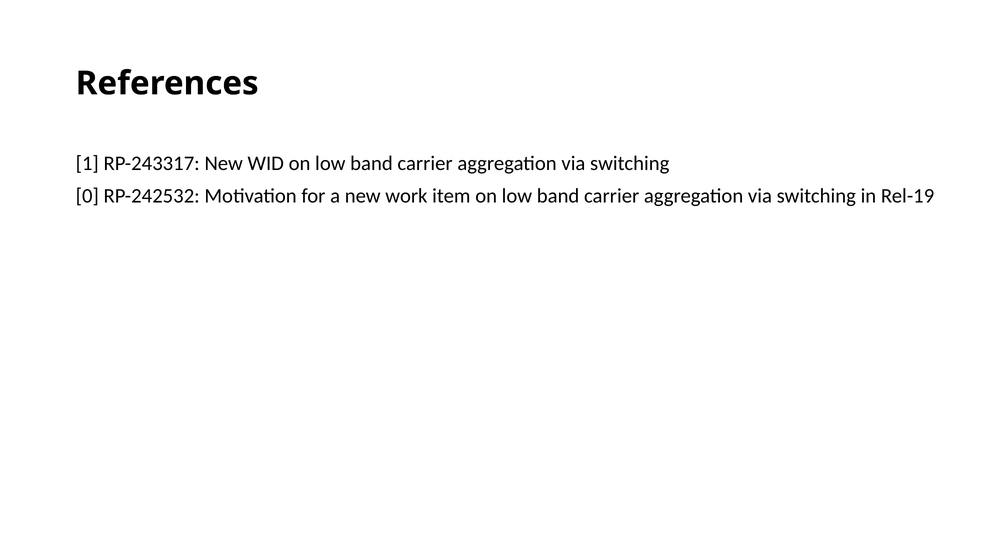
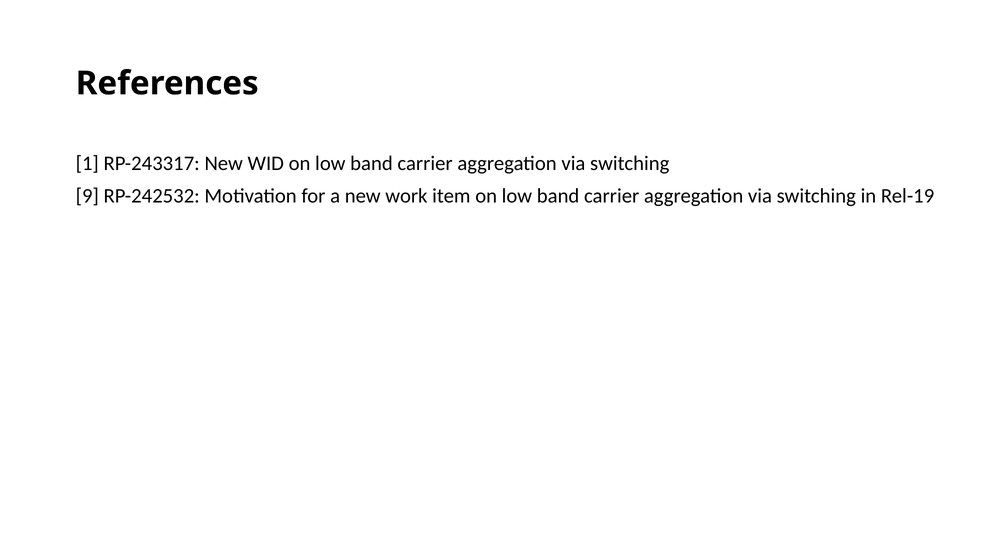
0: 0 -> 9 (87, 196)
